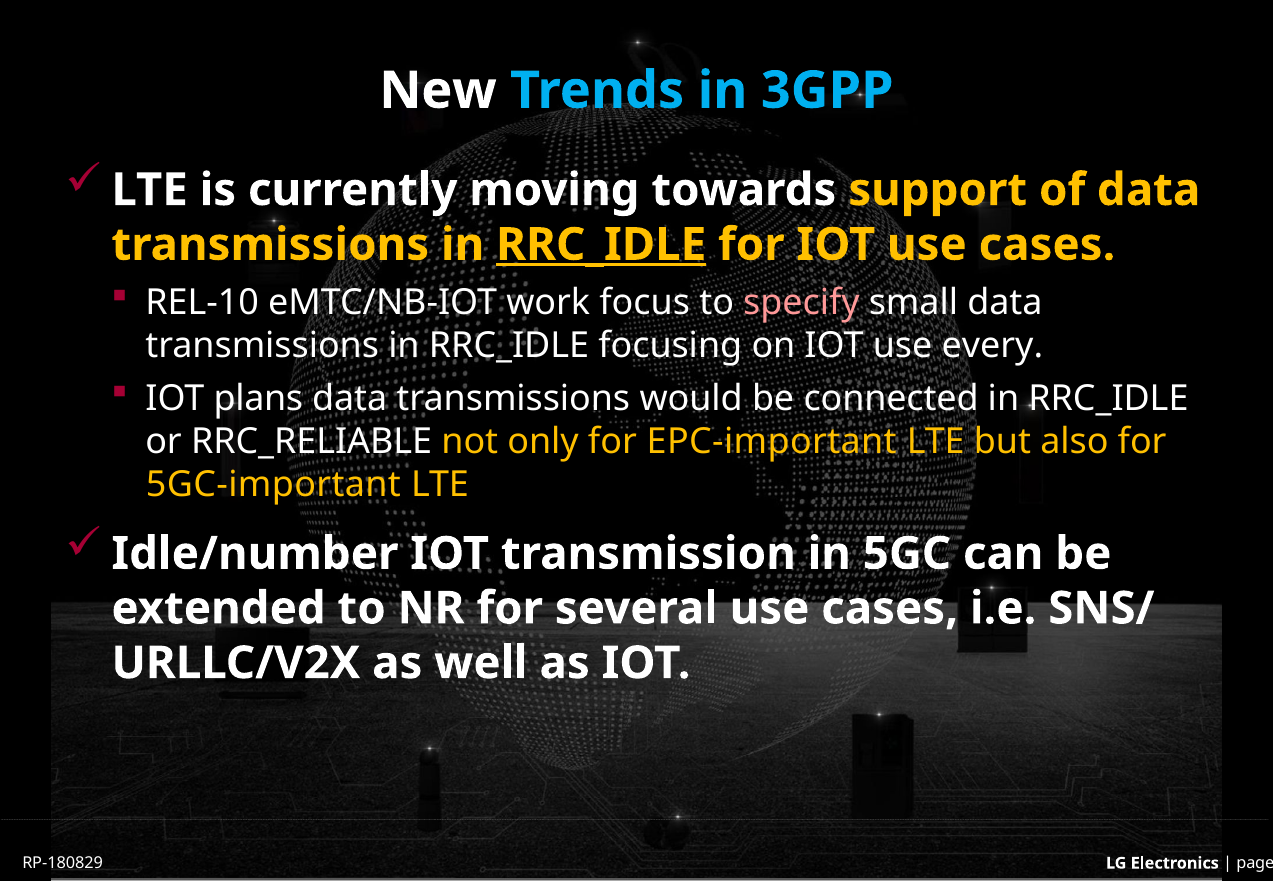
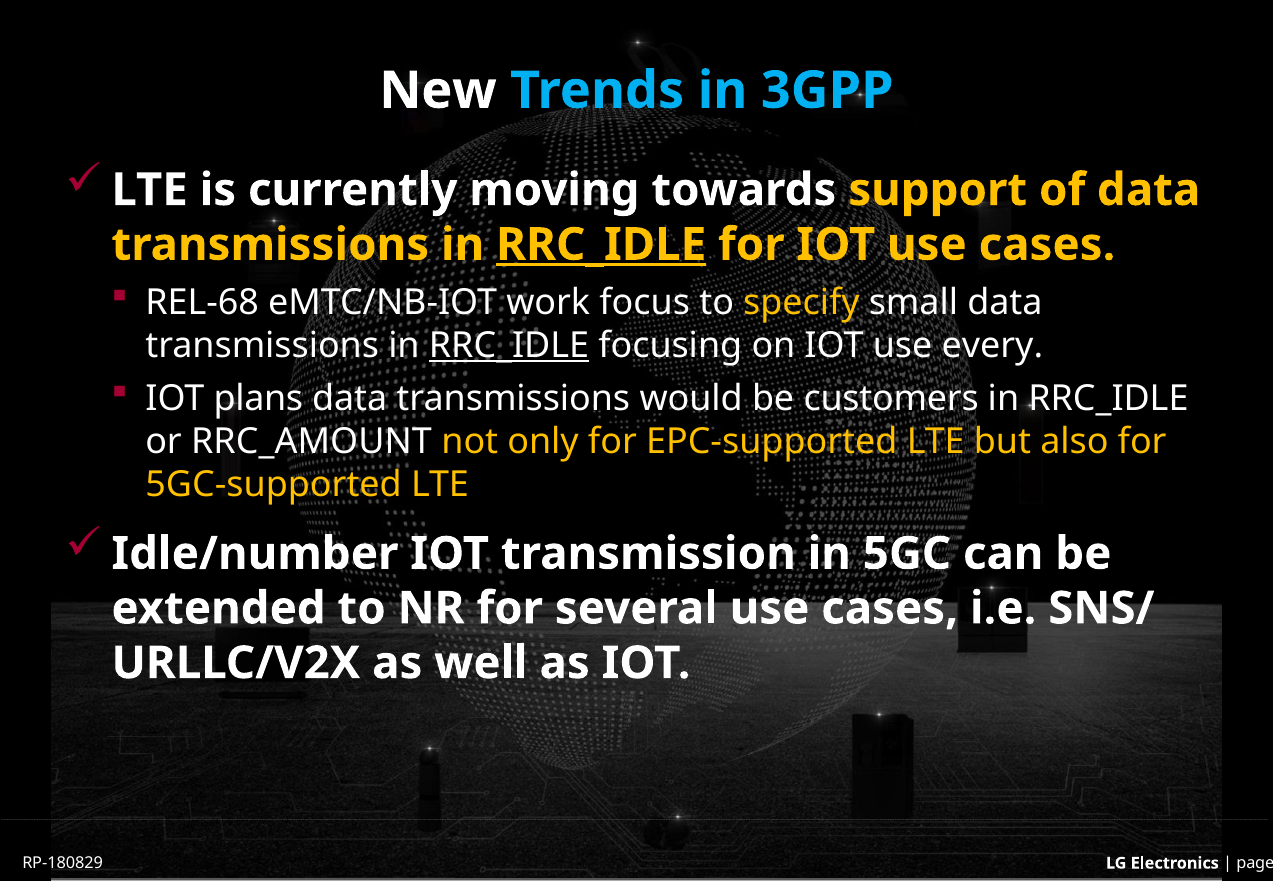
REL-10: REL-10 -> REL-68 (202, 303)
specify colour: pink -> yellow (801, 303)
RRC_IDLE underline: none -> present (509, 346)
connected: connected -> customers (891, 399)
RRC_RELIABLE: RRC_RELIABLE -> RRC_AMOUNT (311, 442)
EPC-important: EPC-important -> EPC-supported (772, 442)
5GC-important: 5GC-important -> 5GC-supported (274, 485)
